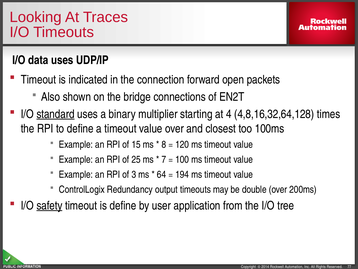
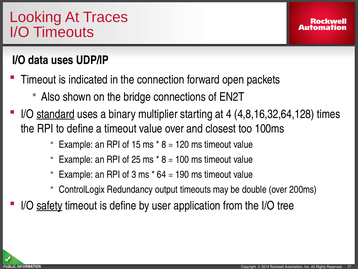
7: 7 -> 8 (164, 159)
194: 194 -> 190 (182, 174)
